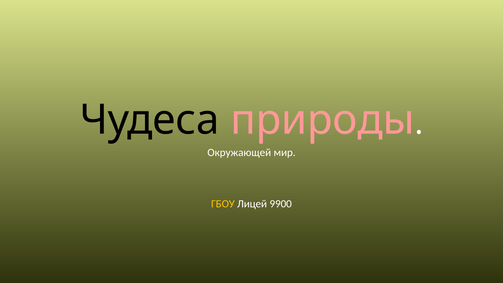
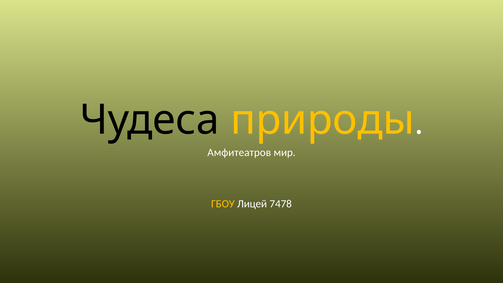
природы colour: pink -> yellow (323, 120)
Окружающей: Окружающей -> Амфитеатров (239, 153)
9900: 9900 -> 7478 (281, 204)
